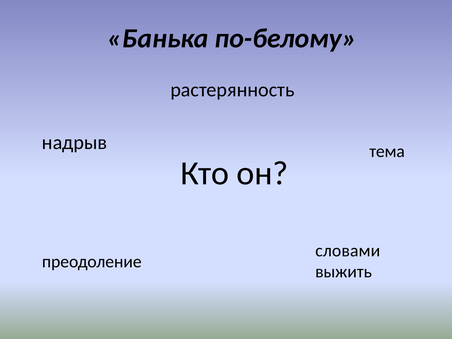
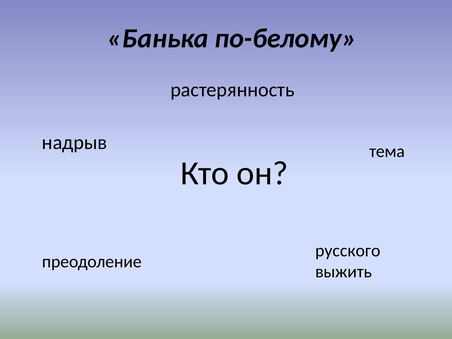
словами: словами -> русского (348, 251)
